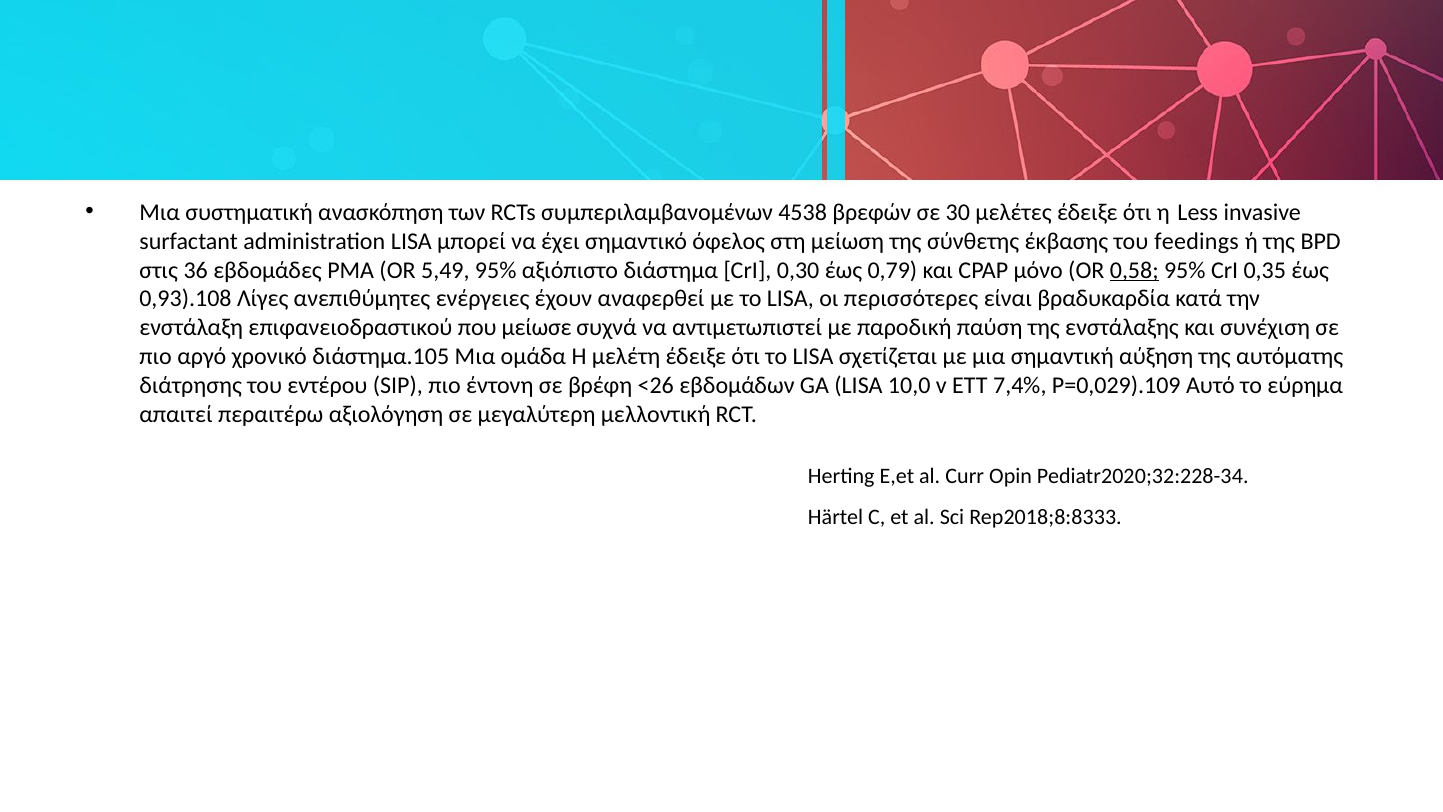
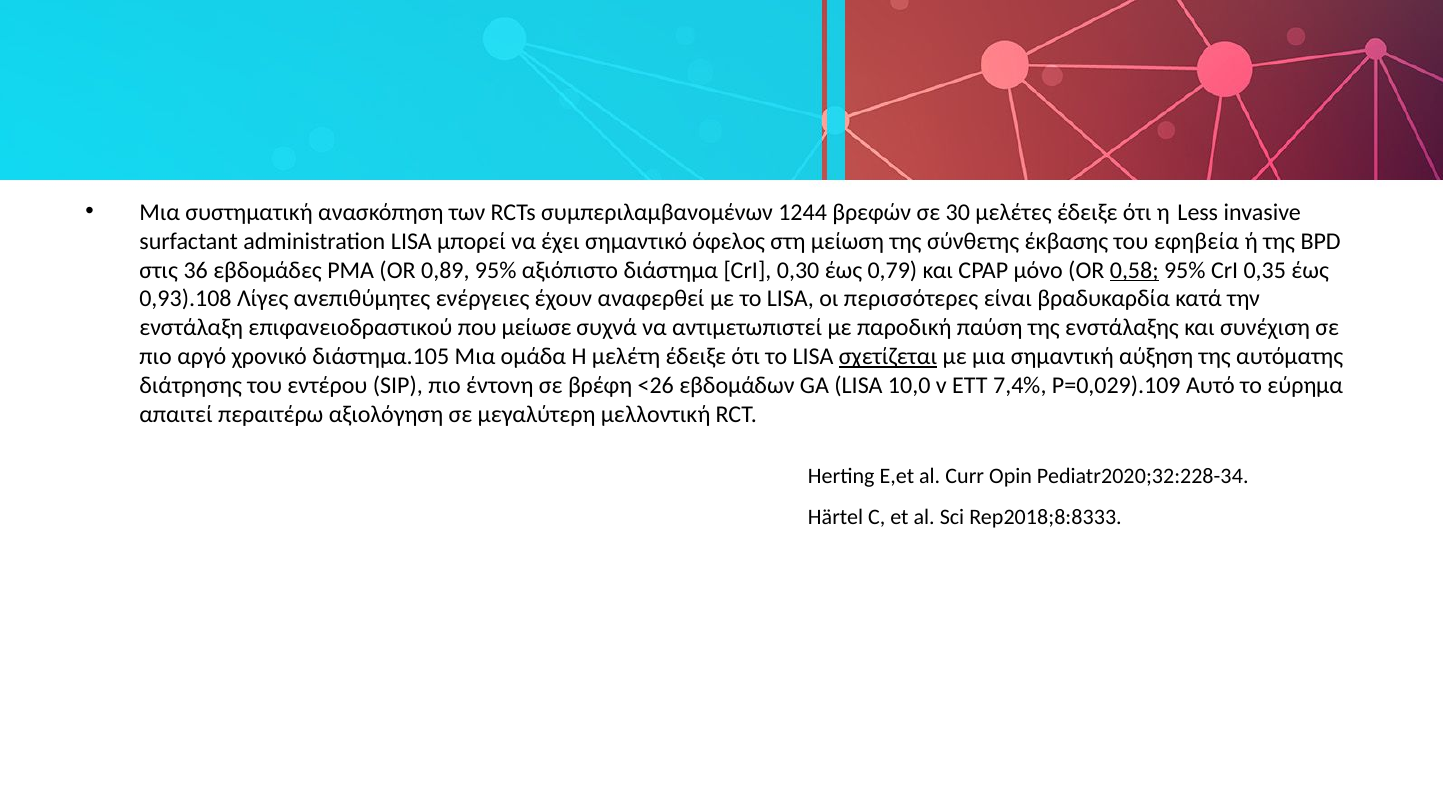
4538: 4538 -> 1244 (803, 212)
feedings: feedings -> εφηβεία (1197, 241)
5,49: 5,49 -> 0,89 (445, 270)
σχετίζεται underline: none -> present (888, 357)
